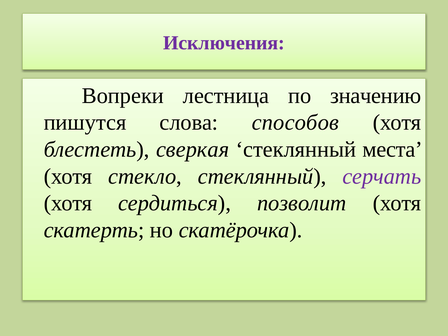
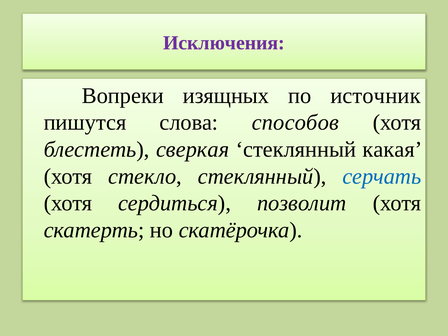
лестница: лестница -> изящных (226, 96)
значению: значению -> источник (375, 96)
места: места -> какая (393, 149)
серчать colour: purple -> blue (382, 176)
